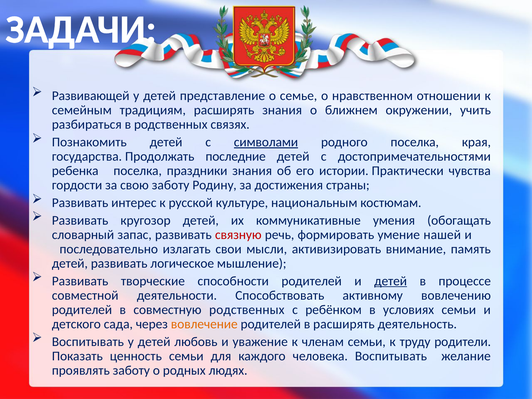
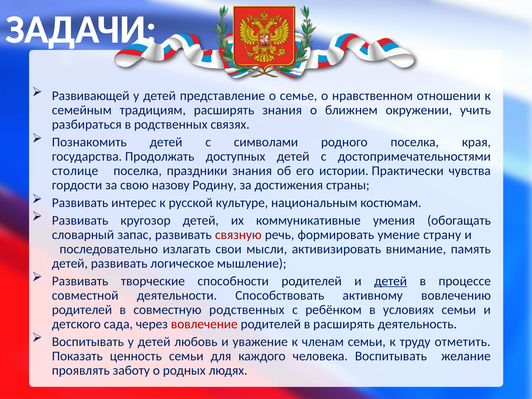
символами underline: present -> none (266, 142)
последние: последние -> доступных (236, 156)
ребенка: ребенка -> столице (75, 171)
свою заботу: заботу -> назову (171, 185)
нашей: нашей -> страну (442, 235)
вовлечение colour: orange -> red (204, 324)
родители: родители -> отметить (463, 342)
